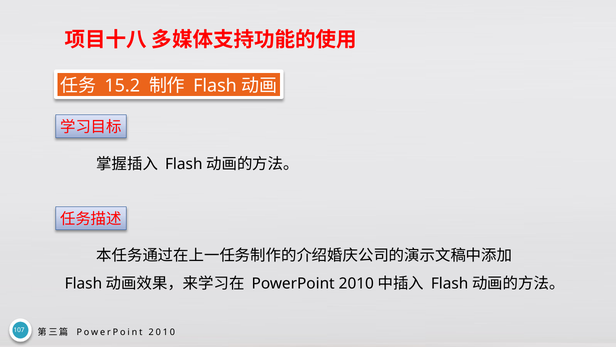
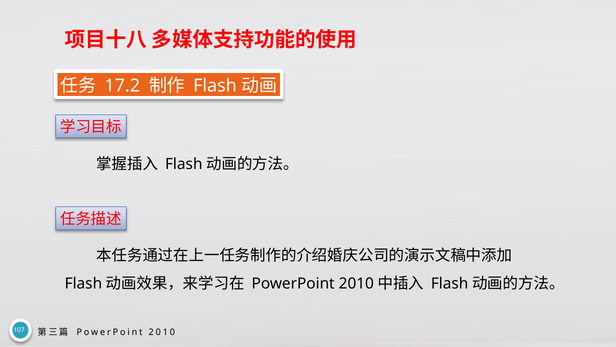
15.2: 15.2 -> 17.2 (122, 86)
